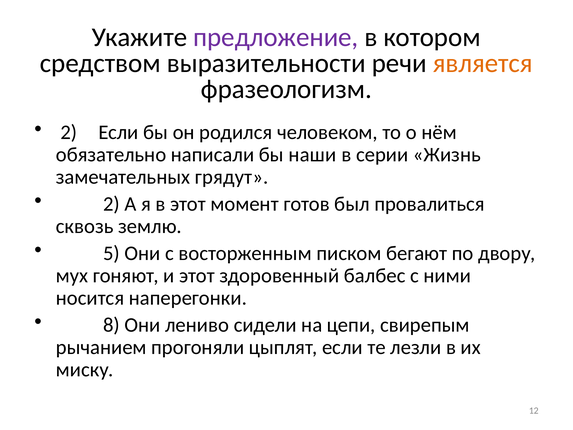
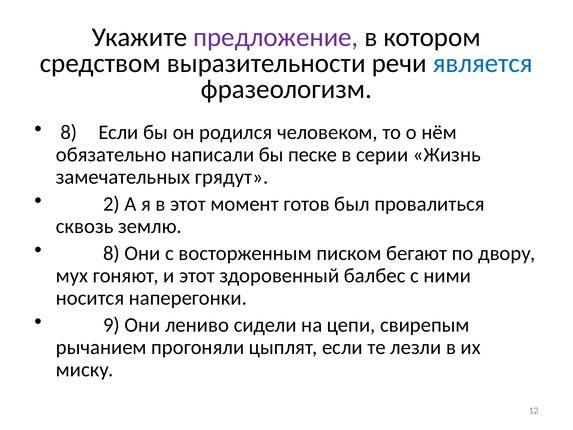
является colour: orange -> blue (483, 63)
2: 2 -> 8 (69, 132)
наши: наши -> песке (313, 155)
5: 5 -> 8 (111, 253)
8: 8 -> 9 (111, 325)
